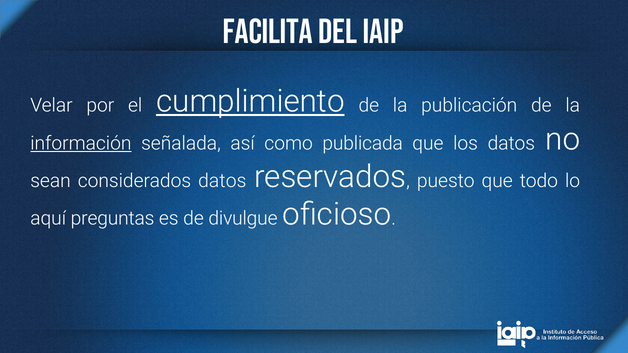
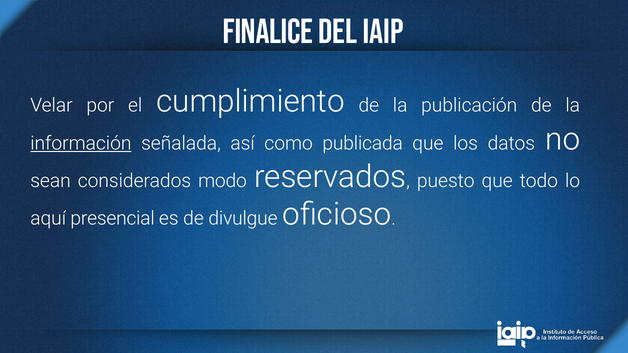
Facilita: Facilita -> Finalice (268, 32)
cumplimiento underline: present -> none (250, 102)
considerados datos: datos -> modo (222, 181)
preguntas: preguntas -> presencial (113, 219)
